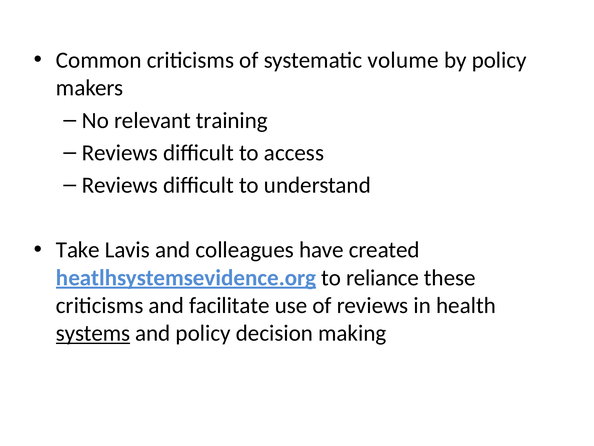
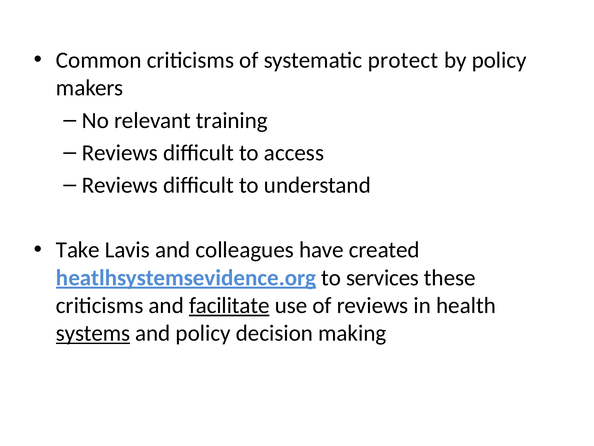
volume: volume -> protect (403, 60)
reliance: reliance -> services (383, 277)
facilitate underline: none -> present (229, 305)
